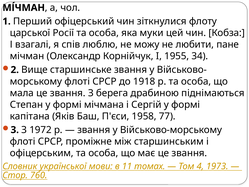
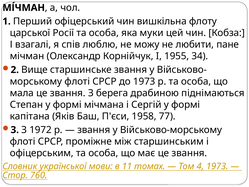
зіткнулися: зіткнулися -> вишкільна (162, 21)
до 1918: 1918 -> 1973 (144, 81)
